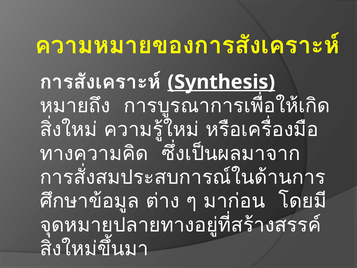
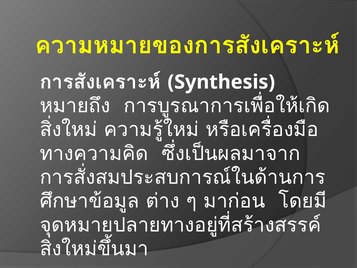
Synthesis underline: present -> none (221, 82)
